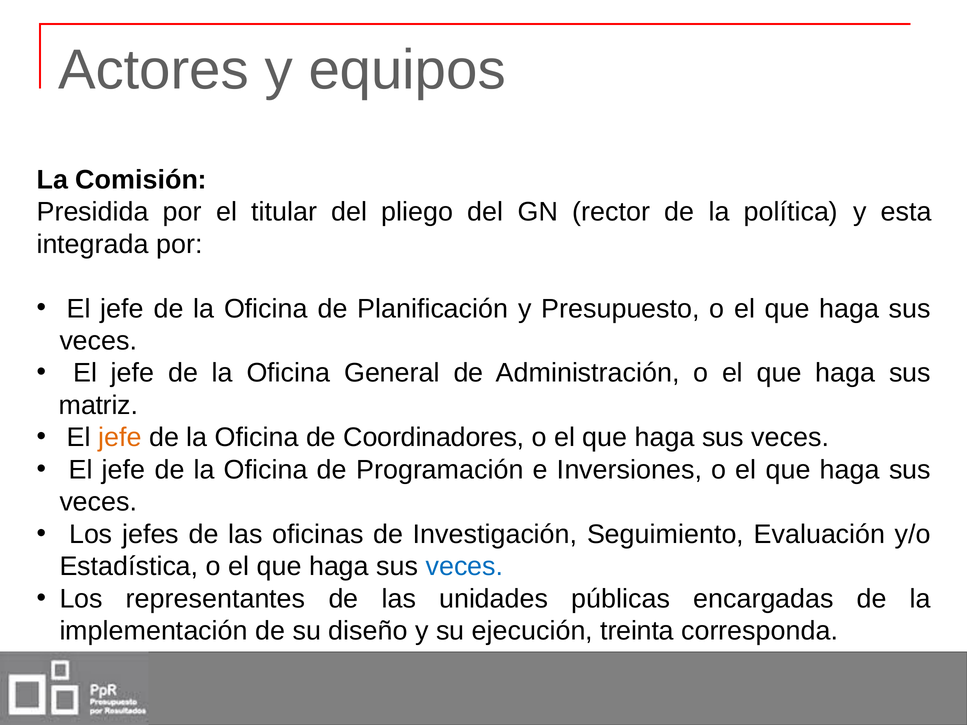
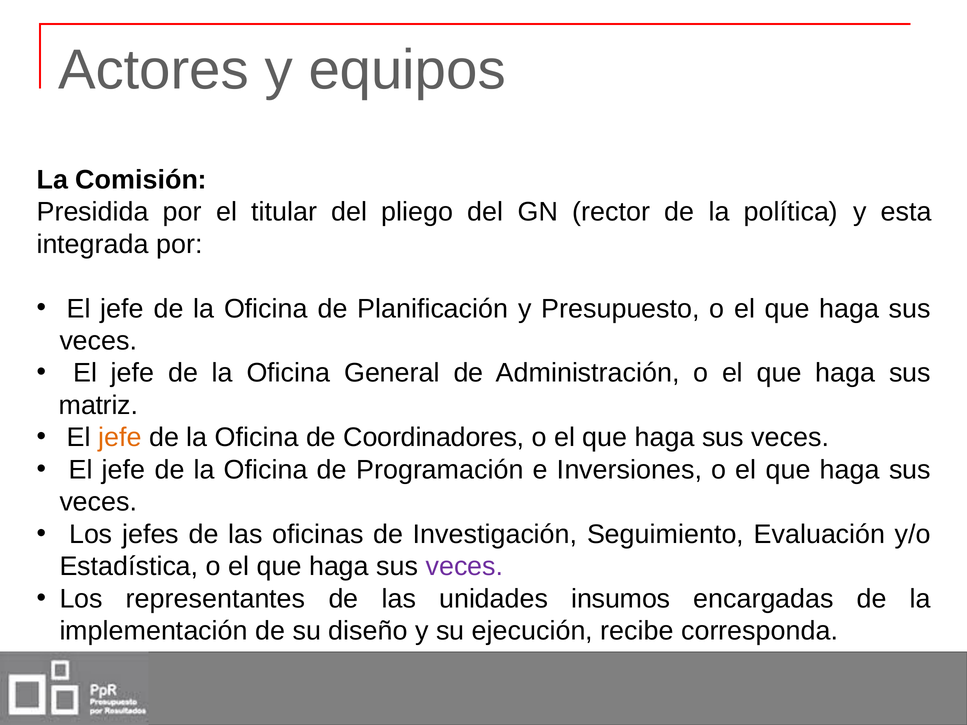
veces colour: blue -> purple (464, 567)
públicas: públicas -> insumos (621, 599)
treinta: treinta -> recibe (637, 631)
